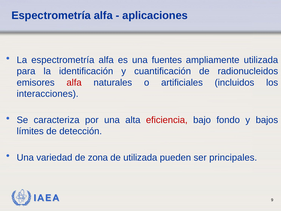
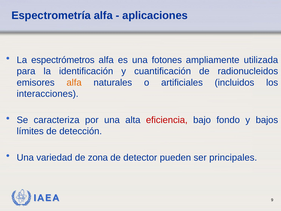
La espectrometría: espectrometría -> espectrómetros (63, 60)
fuentes: fuentes -> fotones (167, 60)
alfa colour: red -> orange (74, 82)
de utilizada: utilizada -> detector (140, 157)
